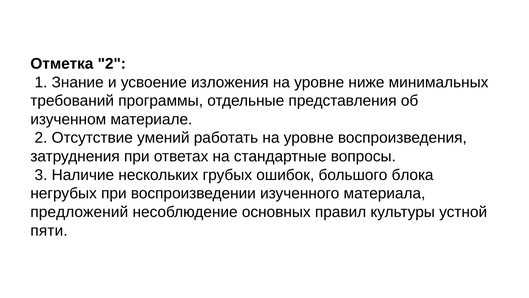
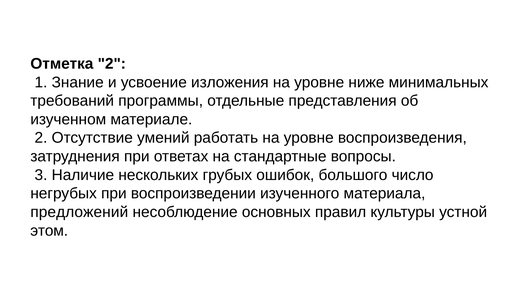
блока: блока -> число (413, 175)
пяти: пяти -> этом (49, 230)
